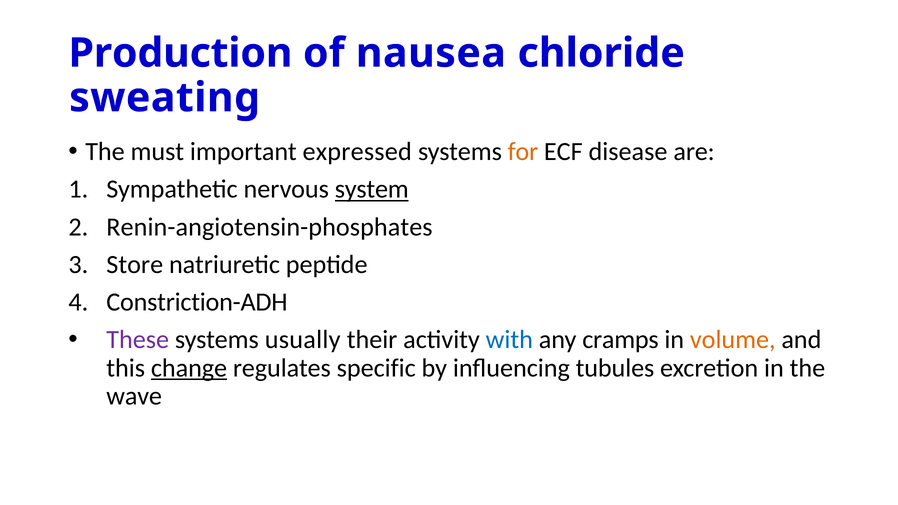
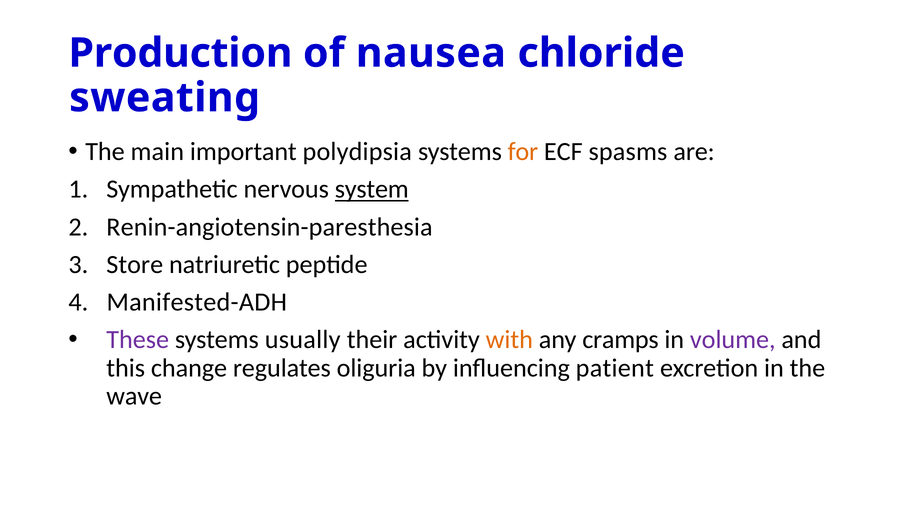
must: must -> main (157, 152)
expressed: expressed -> polydipsia (357, 152)
disease: disease -> spasms (628, 152)
Renin-angiotensin-phosphates: Renin-angiotensin-phosphates -> Renin-angiotensin-paresthesia (269, 227)
Constriction-ADH: Constriction-ADH -> Manifested-ADH (197, 302)
with colour: blue -> orange (509, 340)
volume colour: orange -> purple (733, 340)
change underline: present -> none (189, 368)
specific: specific -> oliguria (376, 368)
tubules: tubules -> patient (615, 368)
